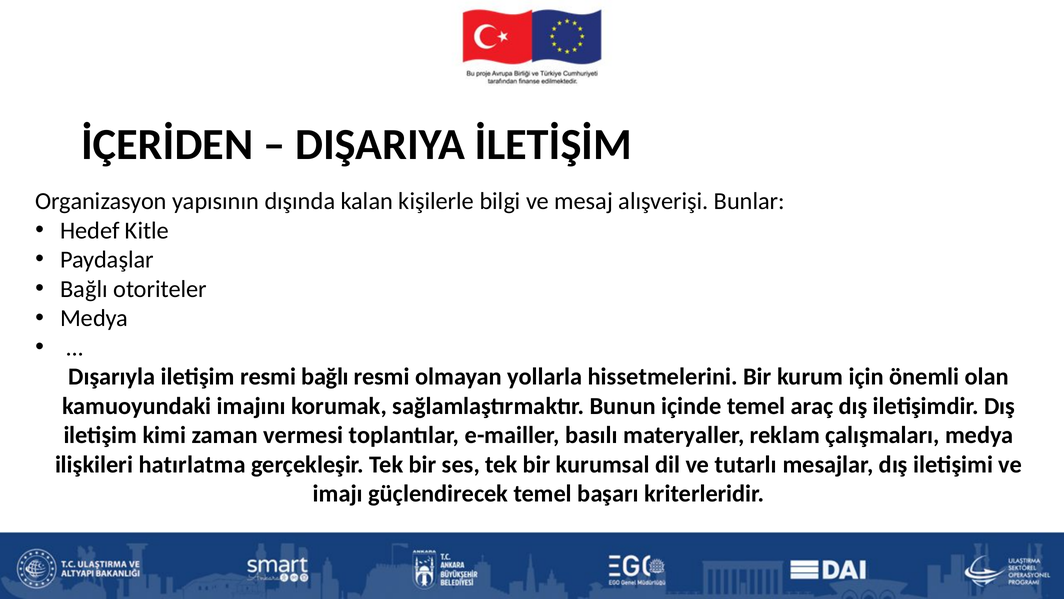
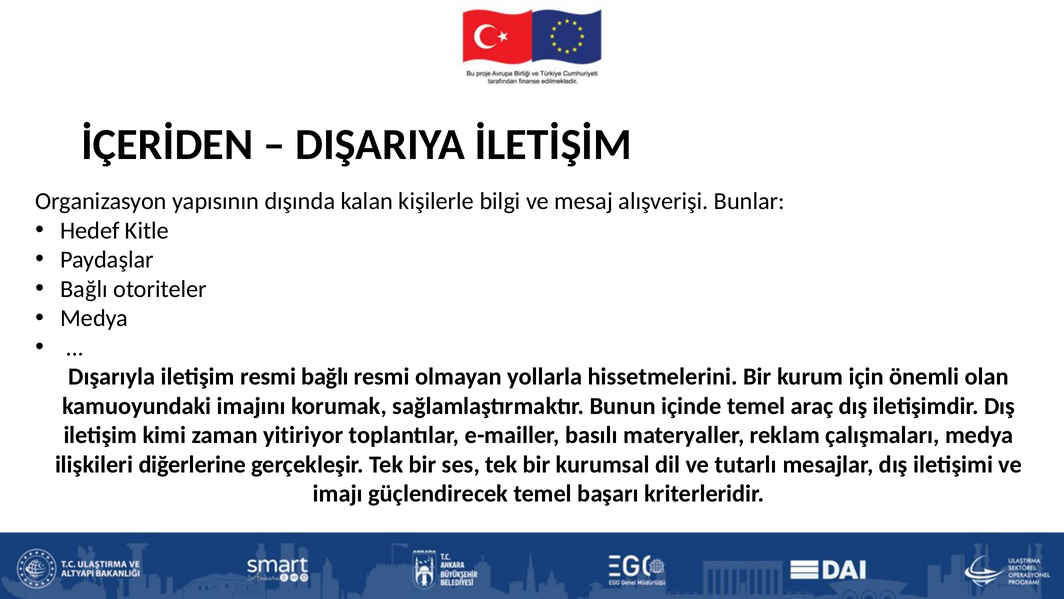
vermesi: vermesi -> yitiriyor (303, 435)
hatırlatma: hatırlatma -> diğerlerine (192, 464)
